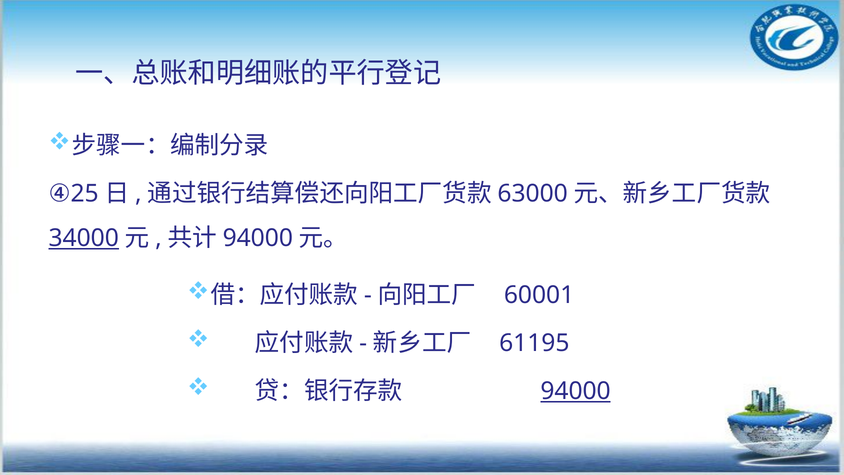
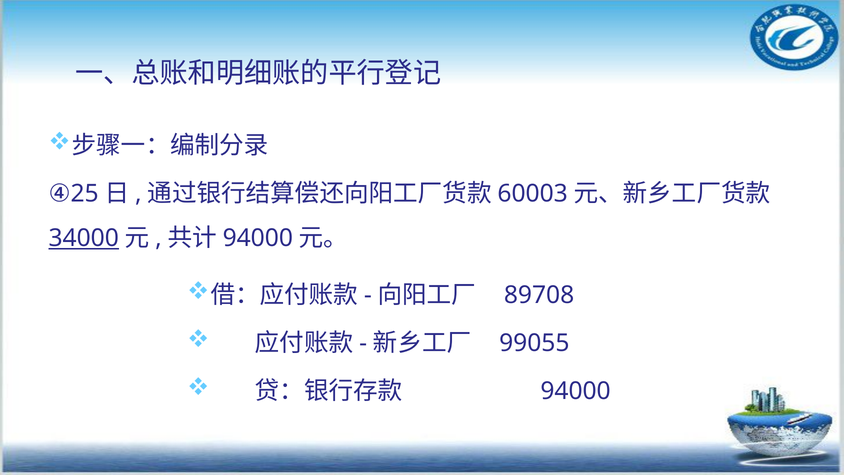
63000: 63000 -> 60003 (533, 194)
60001: 60001 -> 89708 (539, 295)
61195: 61195 -> 99055 (534, 343)
94000 underline: present -> none (576, 391)
